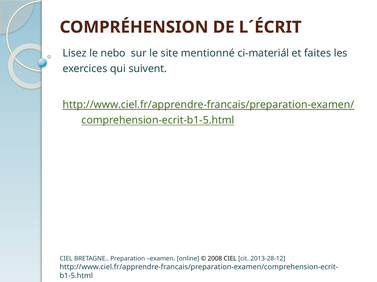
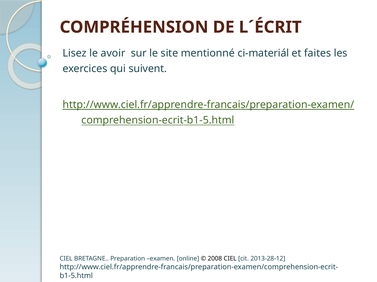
nebo: nebo -> avoir (113, 53)
